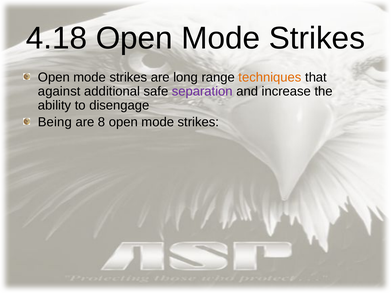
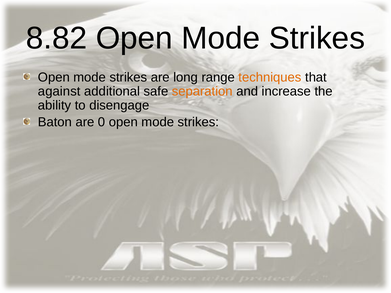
4.18: 4.18 -> 8.82 (56, 38)
separation colour: purple -> orange (202, 91)
Being: Being -> Baton (55, 122)
8: 8 -> 0 (102, 122)
